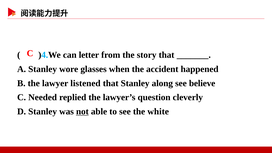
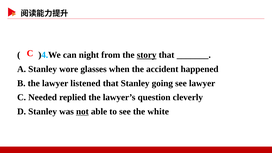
letter: letter -> night (89, 55)
story underline: none -> present (147, 55)
along: along -> going (162, 83)
see believe: believe -> lawyer (202, 83)
